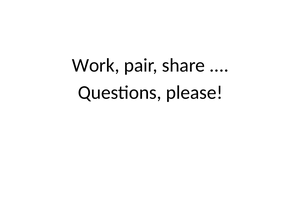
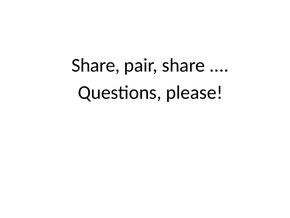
Work: Work -> Share (96, 65)
